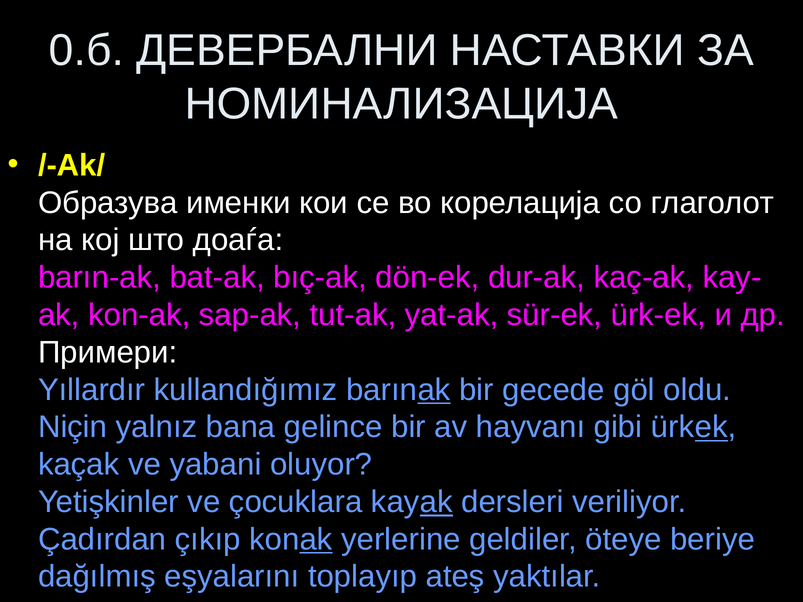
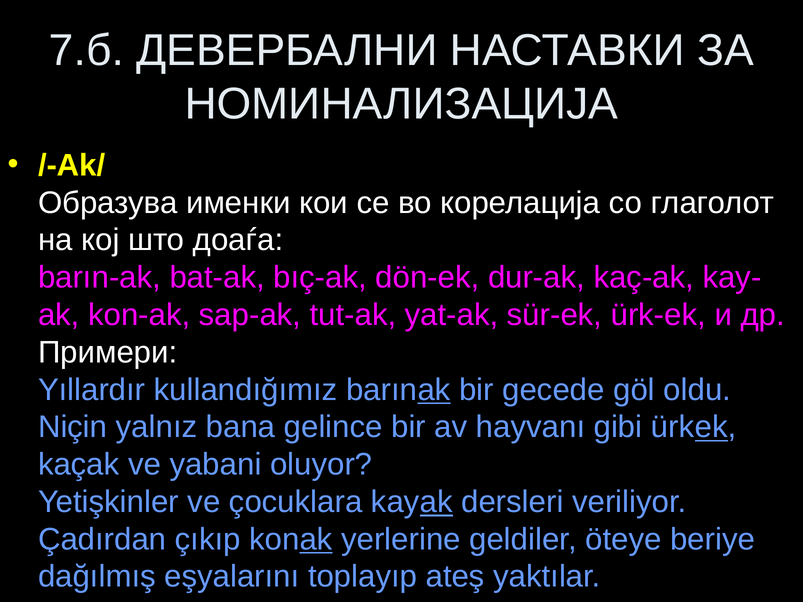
0.б: 0.б -> 7.б (86, 51)
